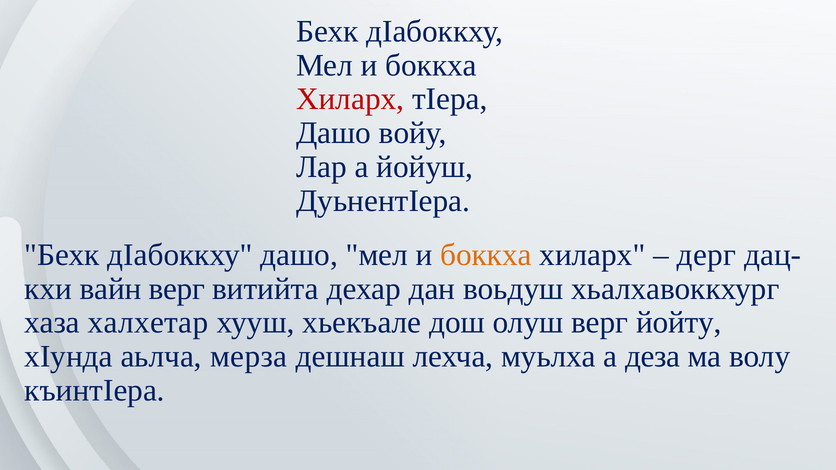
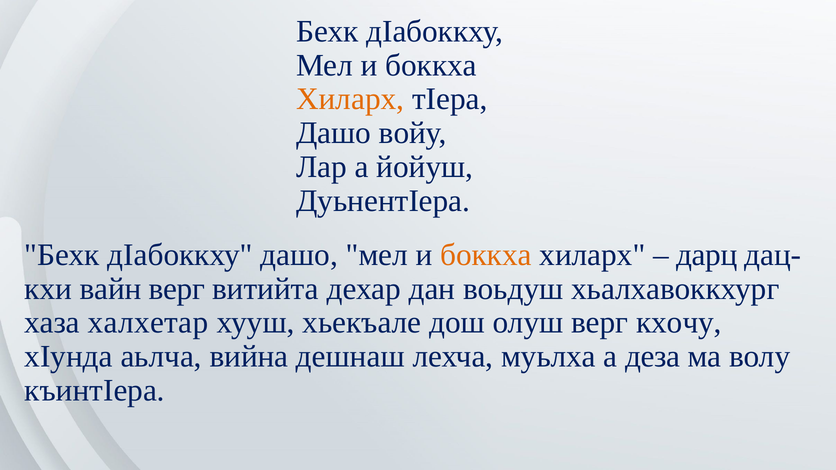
Хиларх colour: red -> orange (350, 99)
дерг: дерг -> дарц (707, 255)
йойту: йойту -> кхочу (679, 323)
мерза: мерза -> вийна (249, 357)
